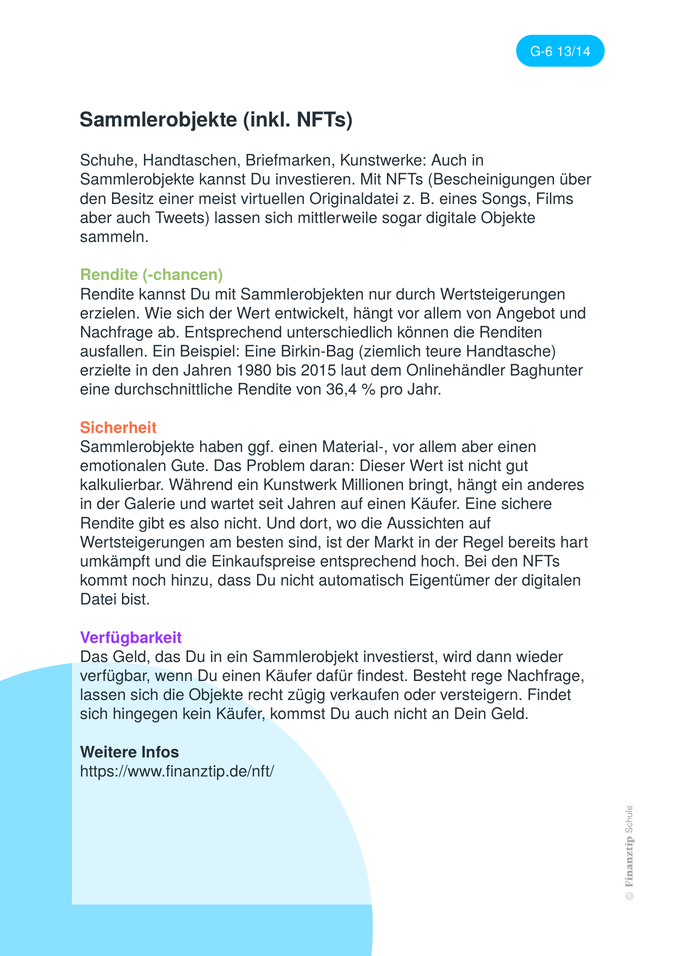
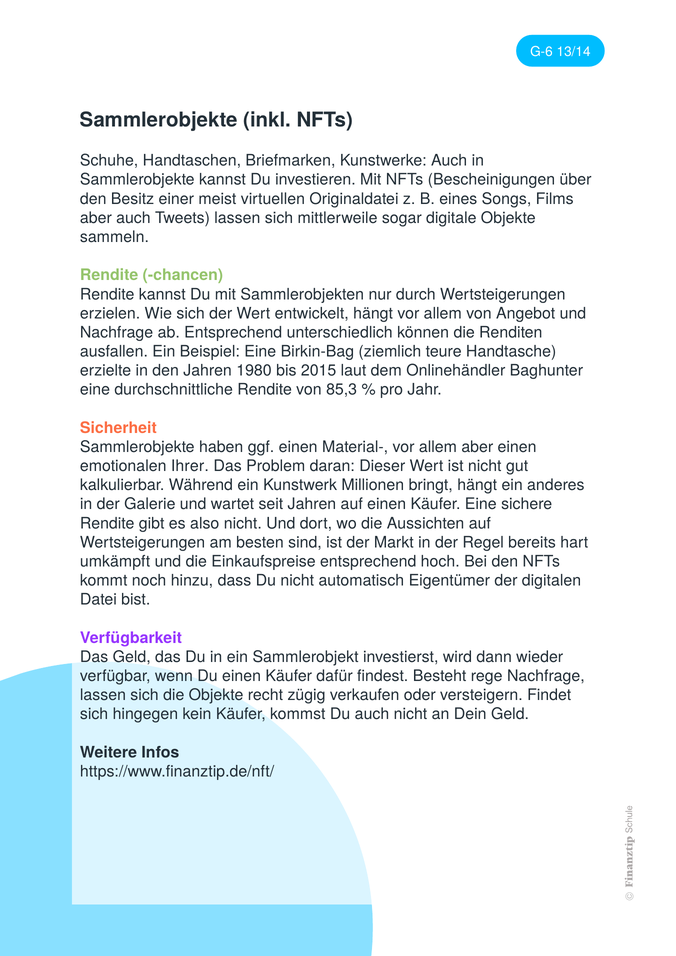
36,4: 36,4 -> 85,3 (342, 390)
Gute: Gute -> Ihrer (190, 466)
